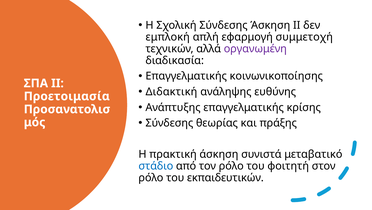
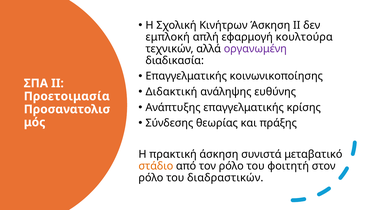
Σχολική Σύνδεσης: Σύνδεσης -> Κινήτρων (223, 25)
συμμετοχή: συμμετοχή -> κουλτούρα (304, 37)
στάδιο colour: blue -> orange (156, 165)
εκπαιδευτικών: εκπαιδευτικών -> διαδραστικών (225, 177)
